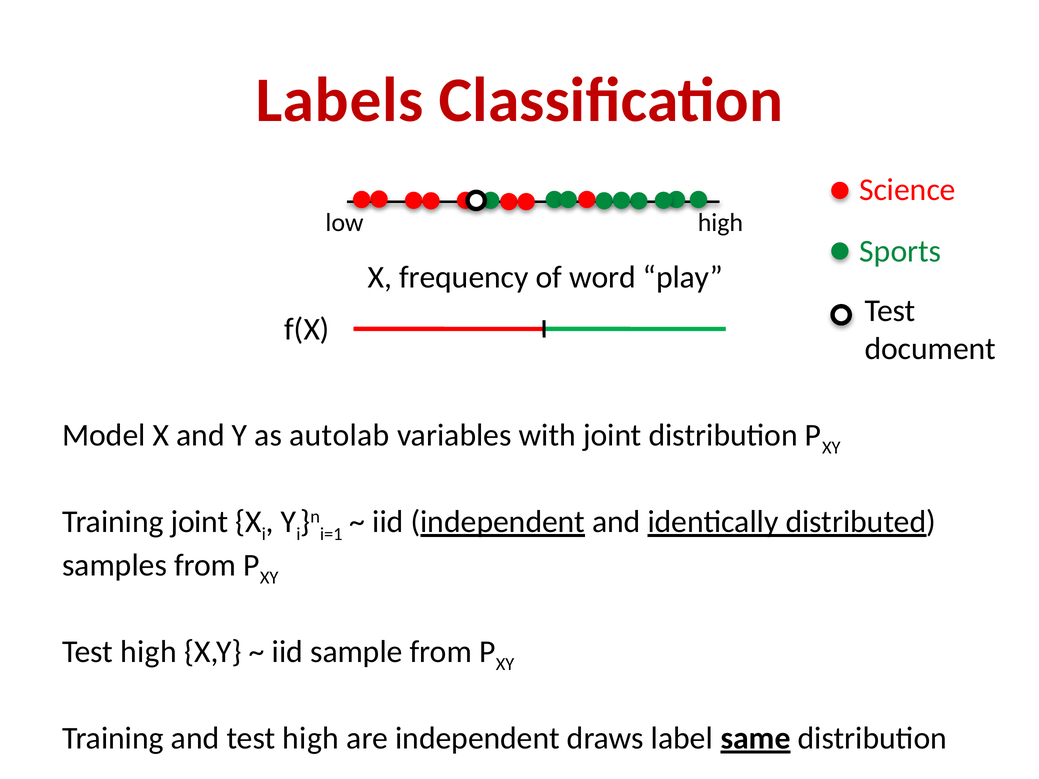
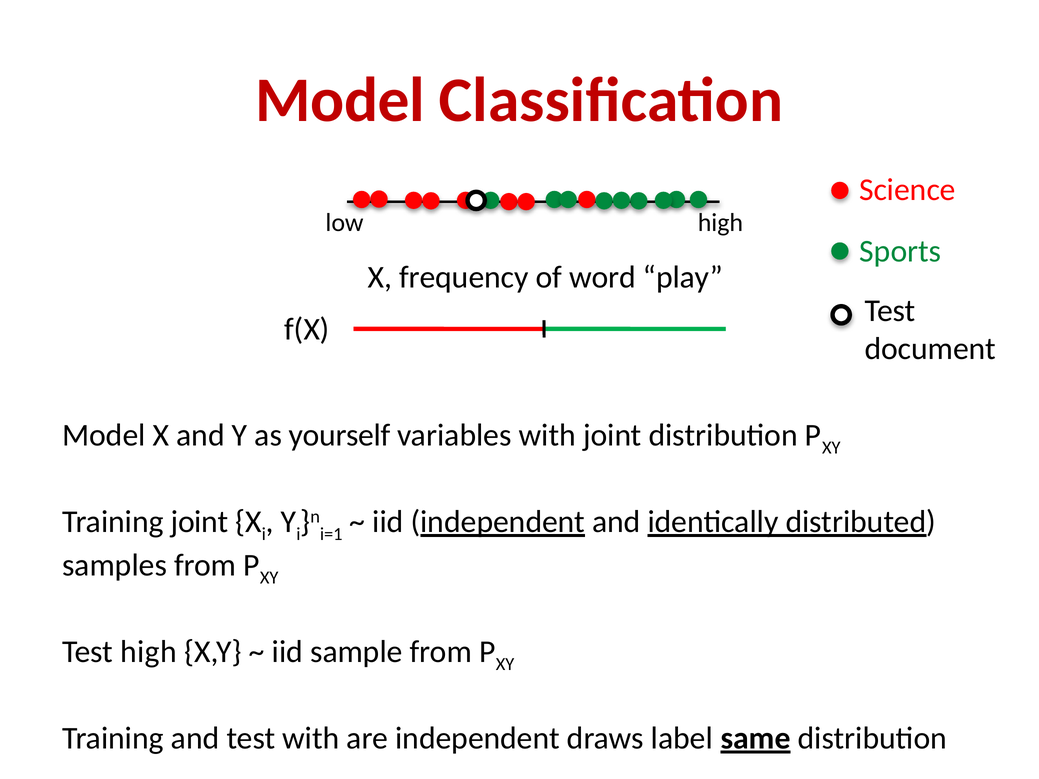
Labels: Labels -> Model (340, 101)
autolab: autolab -> yourself (340, 435)
and test high: high -> with (311, 739)
